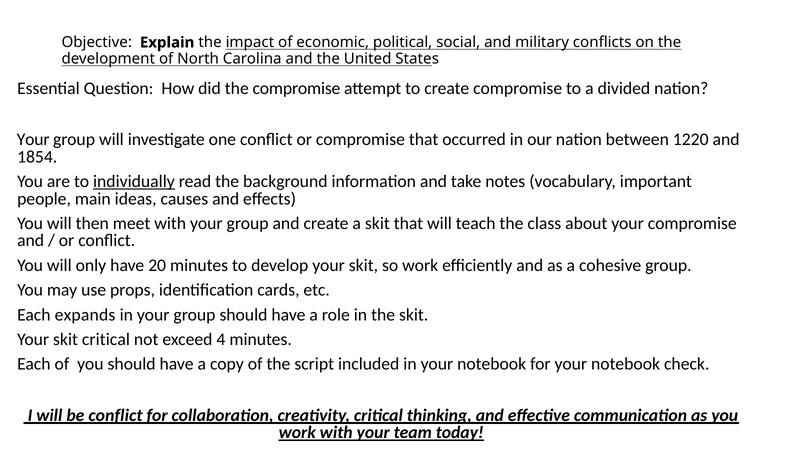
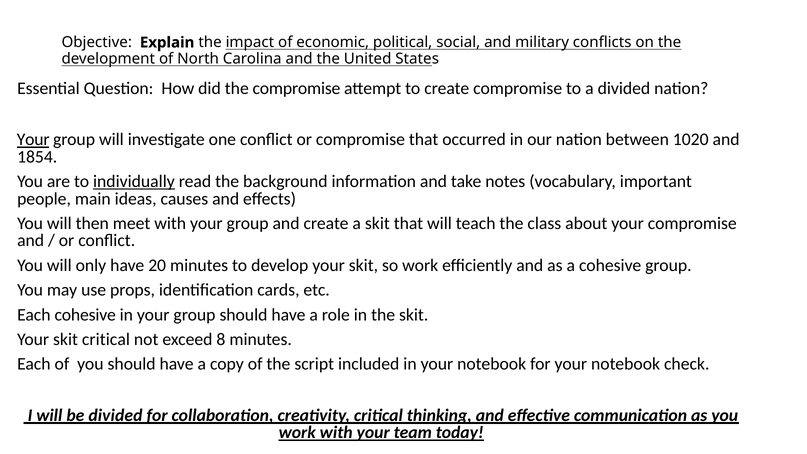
Your underline: none -> present (33, 140)
1220: 1220 -> 1020 (691, 140)
Each expands: expands -> cohesive (85, 315)
4: 4 -> 8 (221, 339)
be conflict: conflict -> divided (115, 415)
